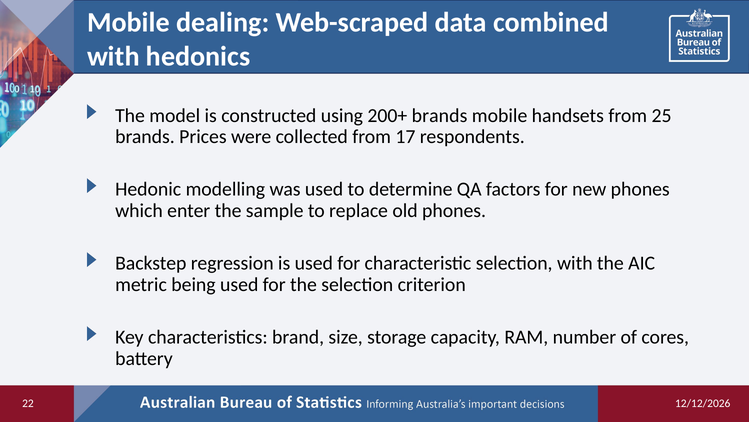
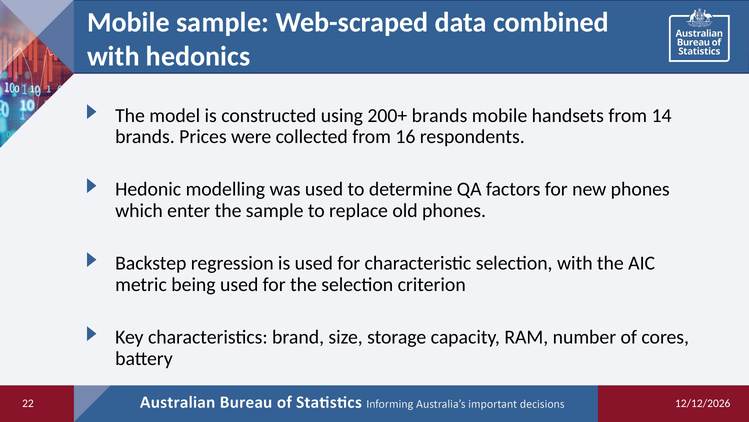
Mobile dealing: dealing -> sample (223, 23)
25: 25 -> 14 (662, 115)
17: 17 -> 16 (405, 137)
